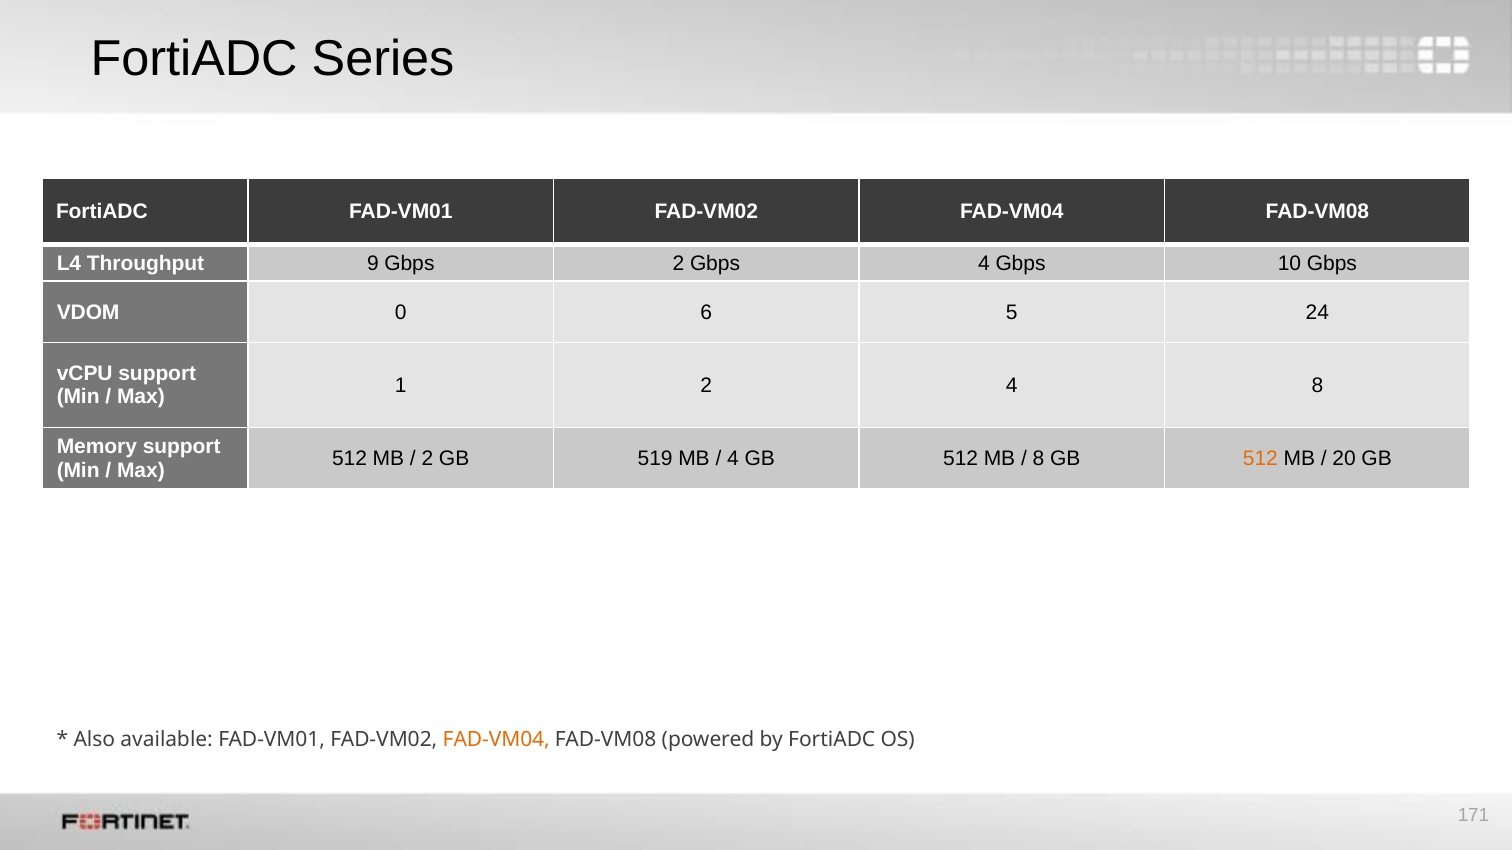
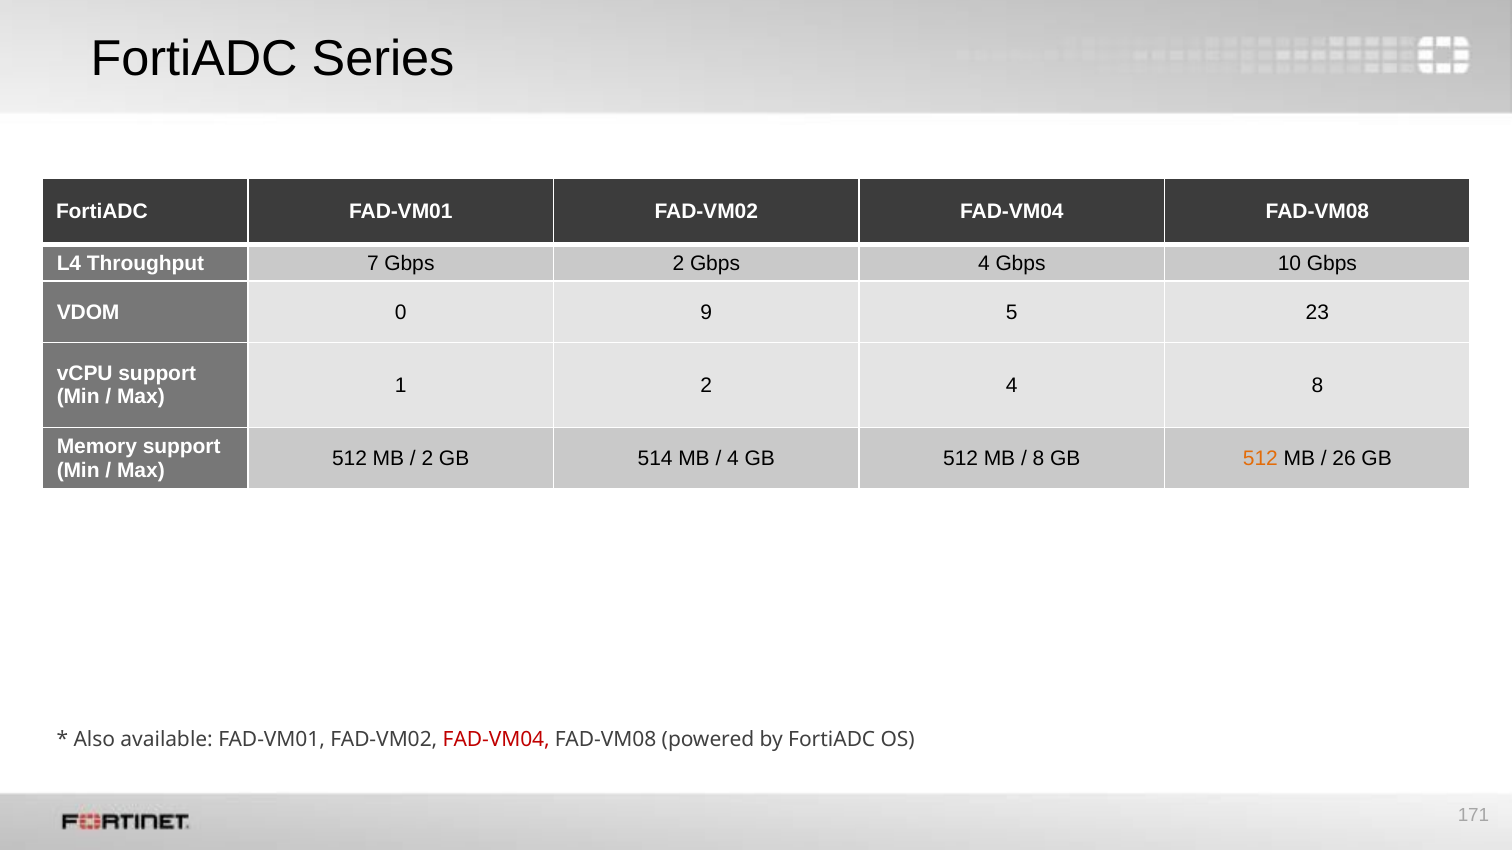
9: 9 -> 7 (373, 263)
6: 6 -> 9 (706, 312)
24: 24 -> 23 (1317, 312)
519: 519 -> 514 (655, 459)
20: 20 -> 26 (1344, 459)
FAD-VM04 colour: orange -> red (496, 740)
